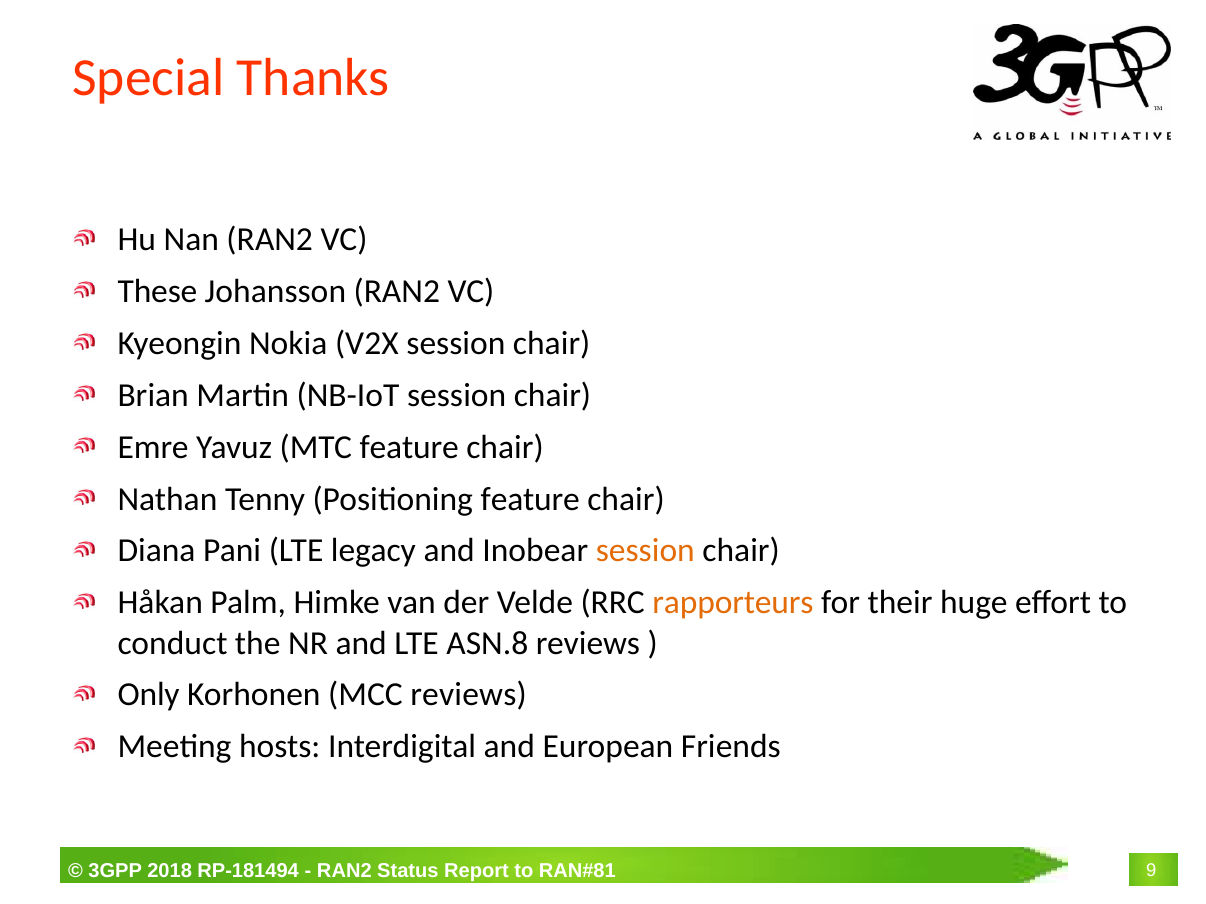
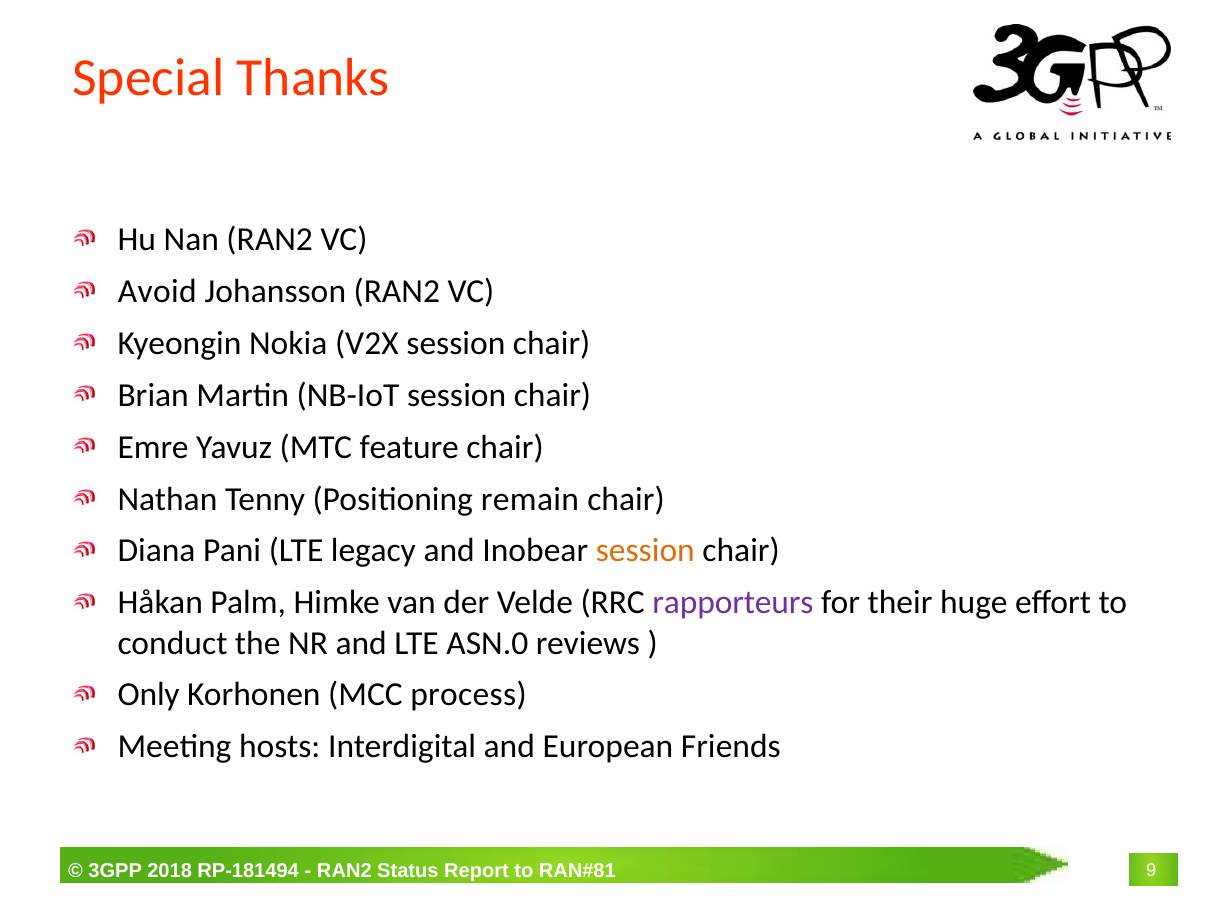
These: These -> Avoid (157, 291)
Positioning feature: feature -> remain (530, 499)
rapporteurs colour: orange -> purple (733, 603)
ASN.8: ASN.8 -> ASN.0 (487, 643)
MCC reviews: reviews -> process (469, 695)
